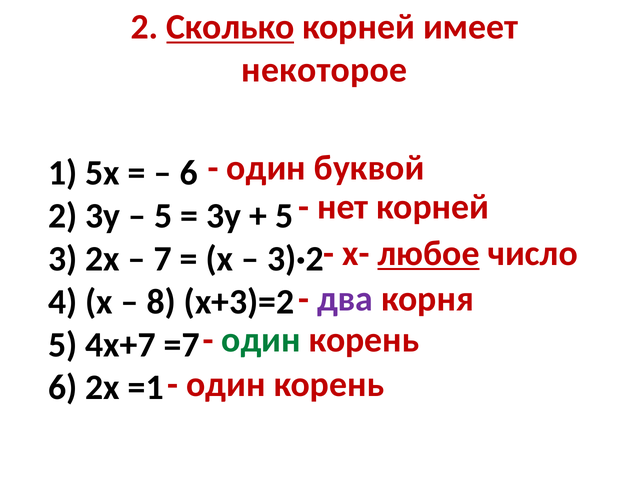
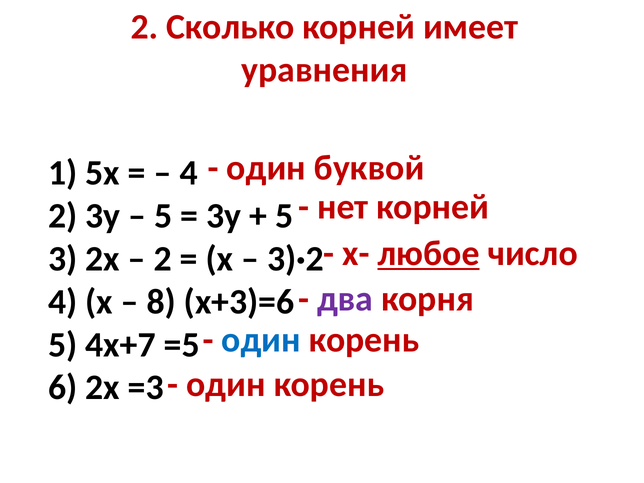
Сколько underline: present -> none (230, 27)
некоторое: некоторое -> уравнения (324, 70)
6: 6 -> 4 (189, 173)
7: 7 -> 2 (163, 259)
х+3)=2: х+3)=2 -> х+3)=6 (239, 302)
один colour: green -> blue (261, 340)
=7: =7 -> =5 (182, 345)
=1: =1 -> =3 (146, 388)
